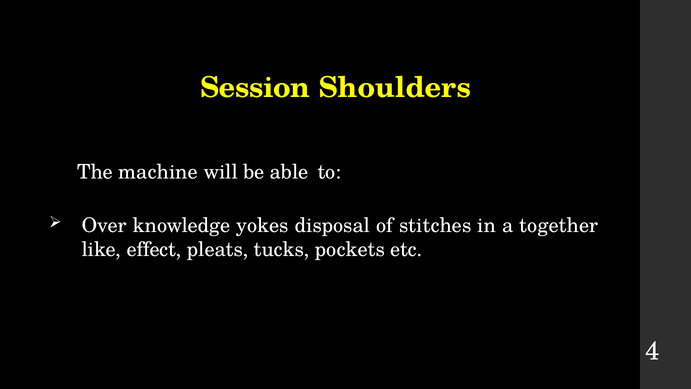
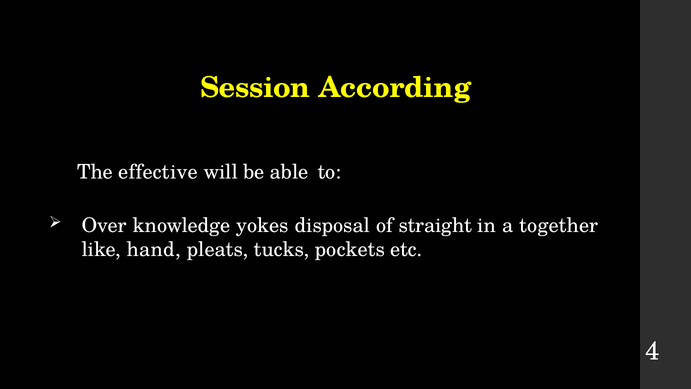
Shoulders: Shoulders -> According (395, 88)
machine: machine -> effective (158, 172)
stitches: stitches -> straight (435, 225)
effect: effect -> hand (154, 249)
